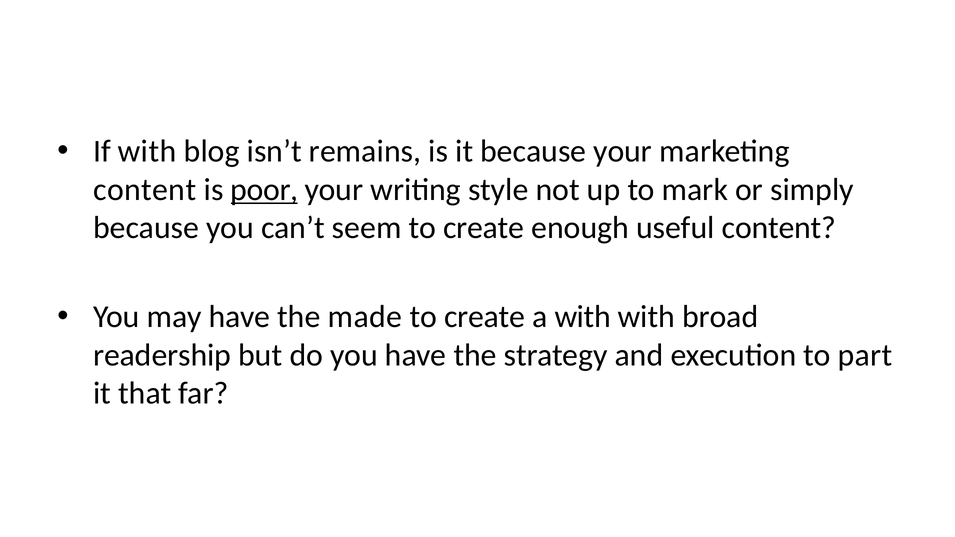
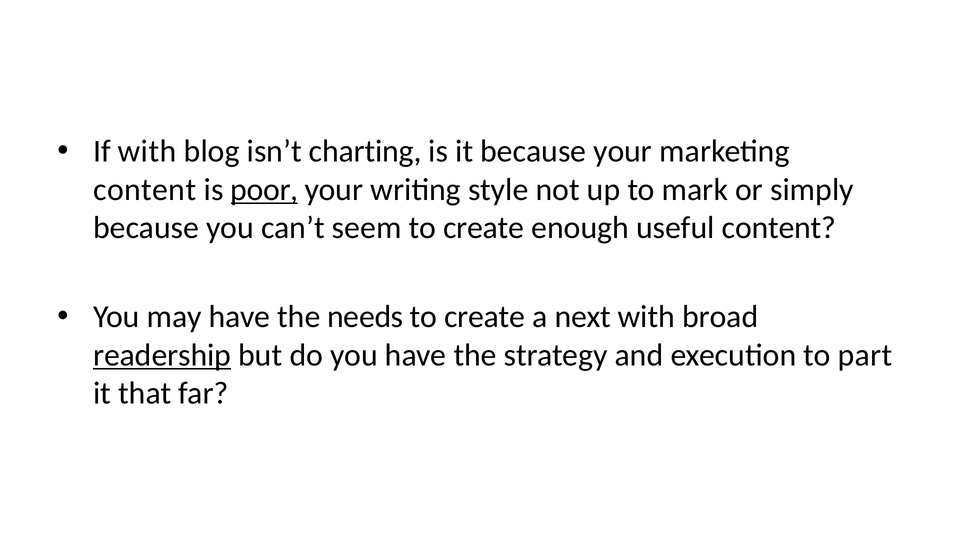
remains: remains -> charting (365, 151)
made: made -> needs (365, 317)
a with: with -> next (583, 317)
readership underline: none -> present (162, 355)
